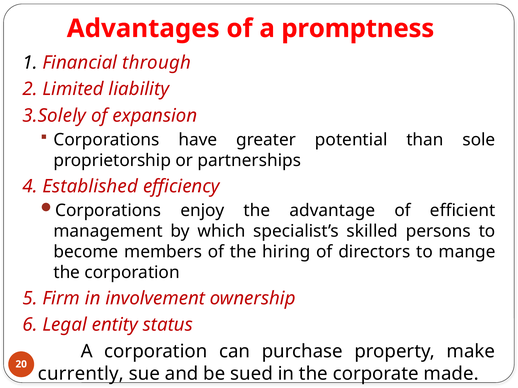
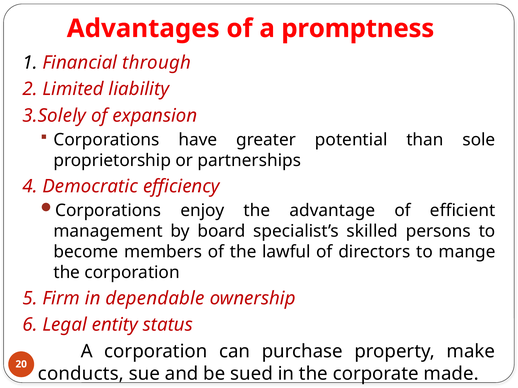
Established: Established -> Democratic (90, 186)
which: which -> board (222, 231)
hiring: hiring -> lawful (286, 252)
involvement: involvement -> dependable (155, 299)
currently: currently -> conducts (81, 374)
